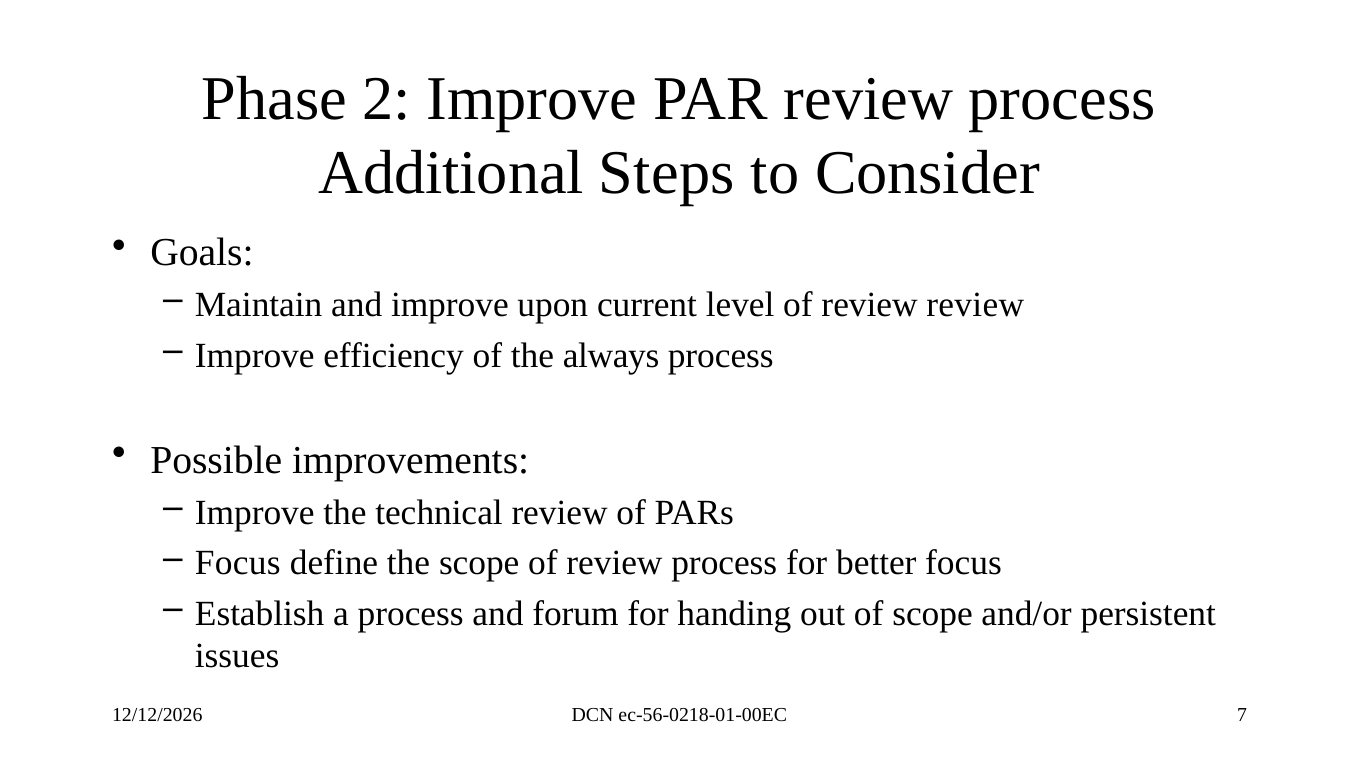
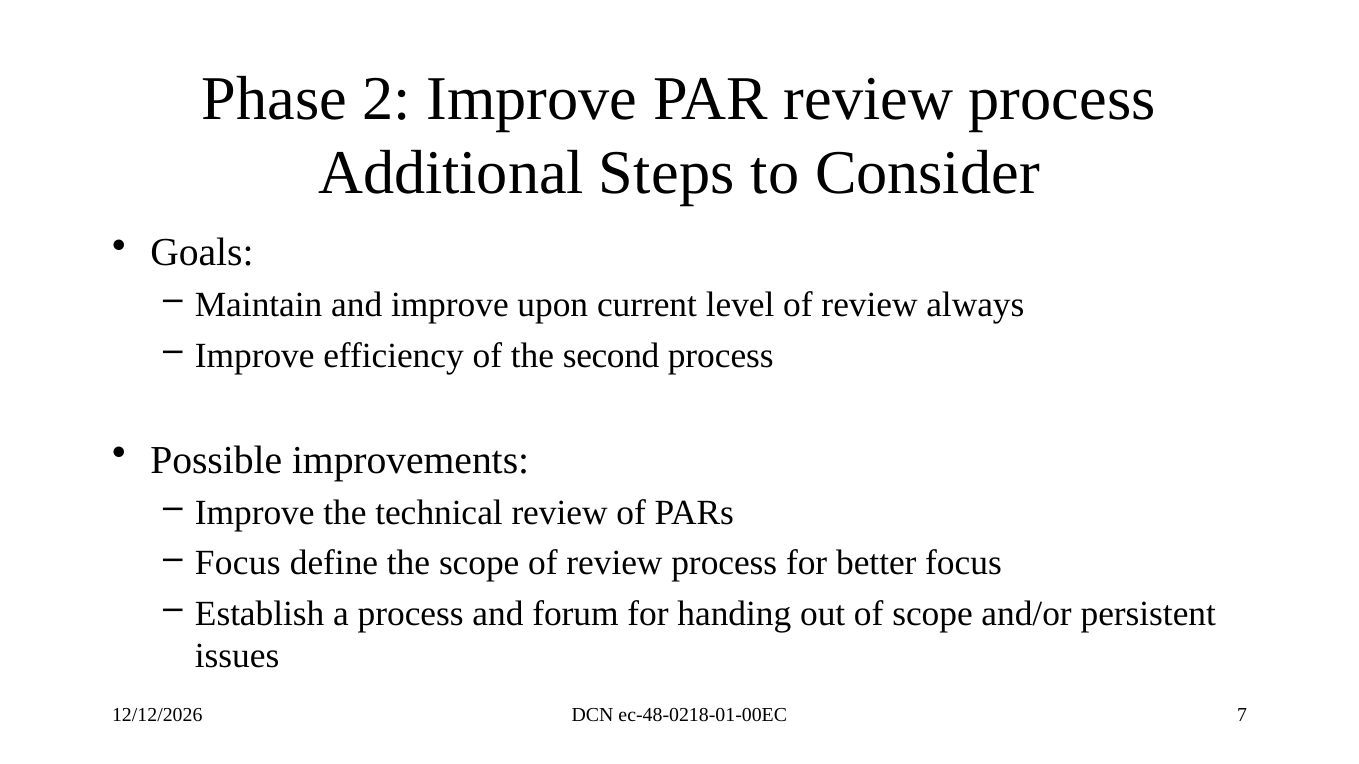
review review: review -> always (975, 305)
always: always -> second (611, 356)
ec-56-0218-01-00EC: ec-56-0218-01-00EC -> ec-48-0218-01-00EC (703, 715)
